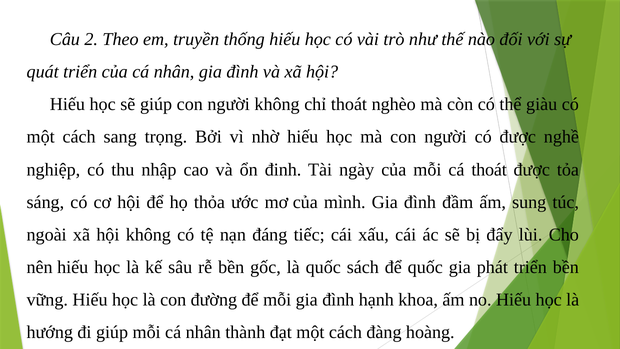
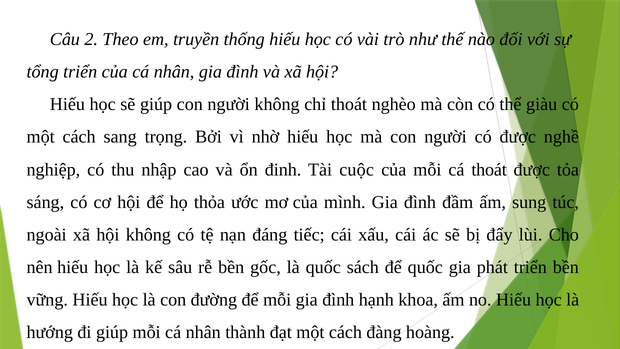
quát: quát -> tổng (43, 72)
ngày: ngày -> cuộc (357, 169)
